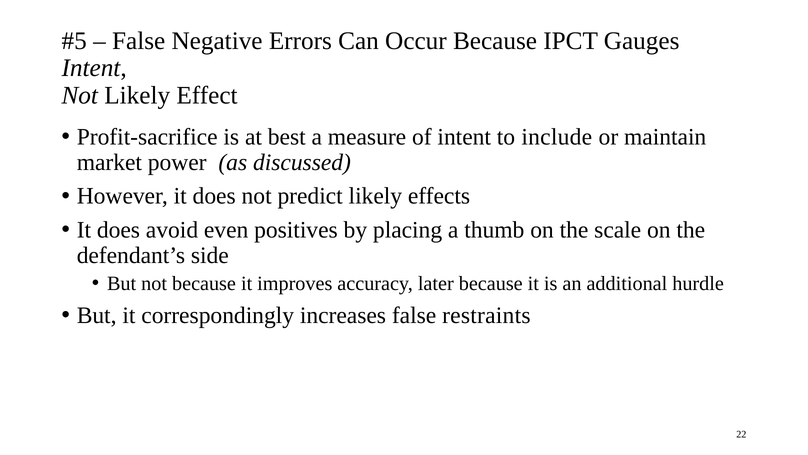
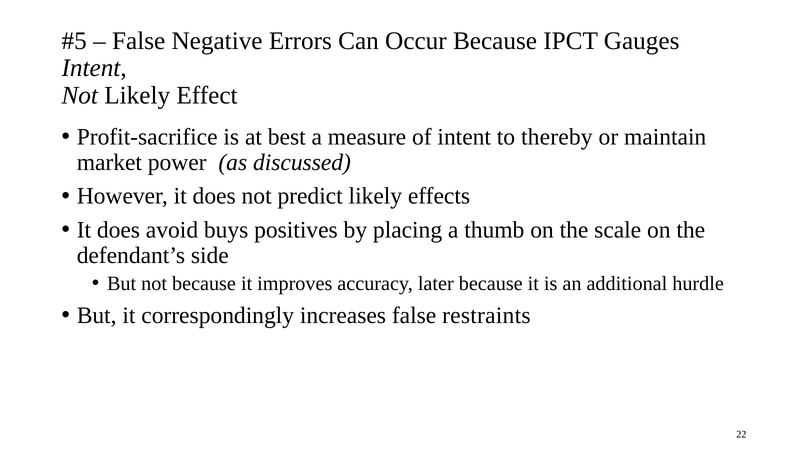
include: include -> thereby (557, 137)
even: even -> buys (226, 230)
